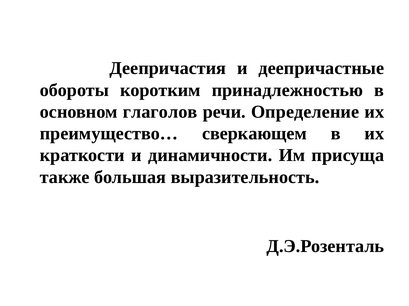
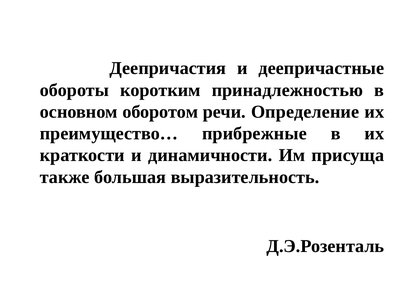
глаголов: глаголов -> оборотом (160, 112)
сверкающем: сверкающем -> прибрежные (254, 134)
